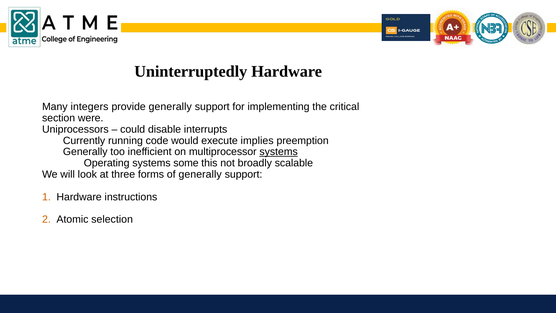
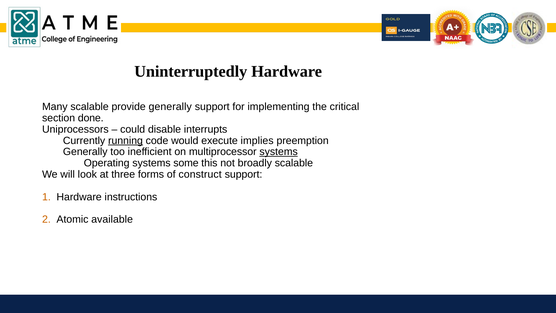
Many integers: integers -> scalable (90, 107)
were: were -> done (91, 118)
running underline: none -> present (125, 140)
of generally: generally -> construct (200, 174)
selection: selection -> available (112, 219)
